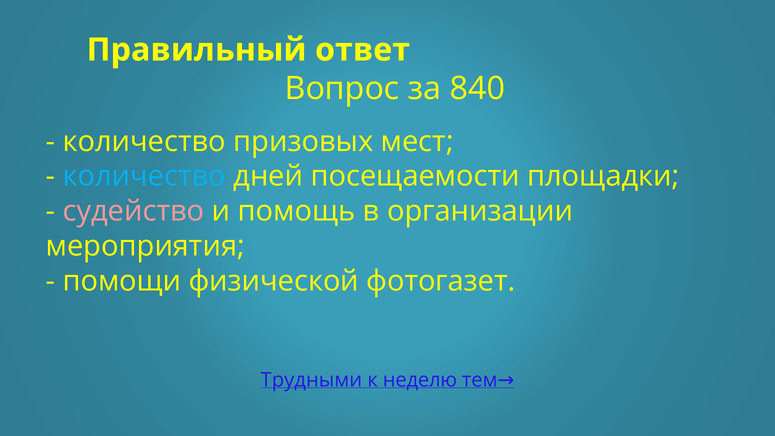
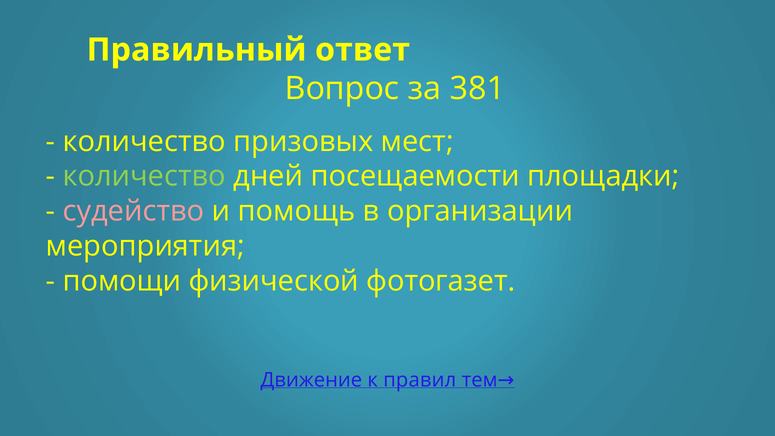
840: 840 -> 381 (477, 89)
количество colour: light blue -> light green (144, 176)
Трудными: Трудными -> Движение (311, 380)
неделю: неделю -> правил (420, 380)
